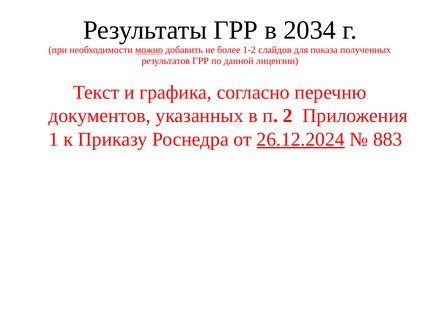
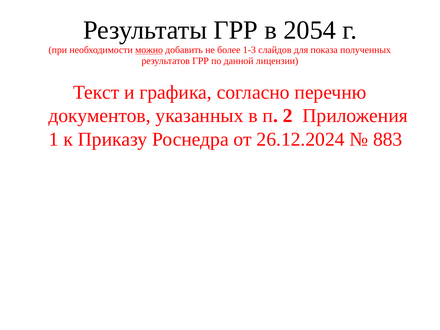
2034: 2034 -> 2054 (310, 30)
1-2: 1-2 -> 1-3 (249, 50)
26.12.2024 underline: present -> none (301, 139)
